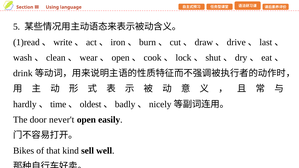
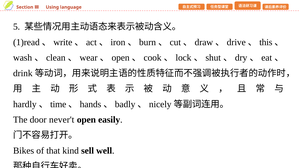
last: last -> this (266, 42)
oldest: oldest -> hands (91, 104)
